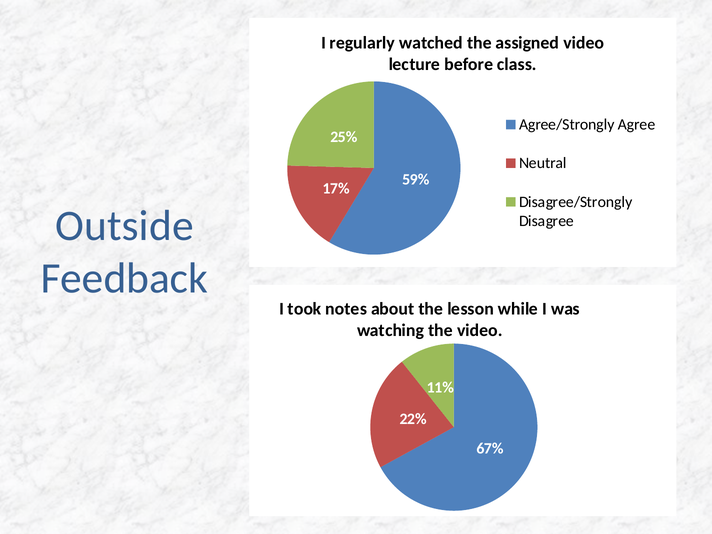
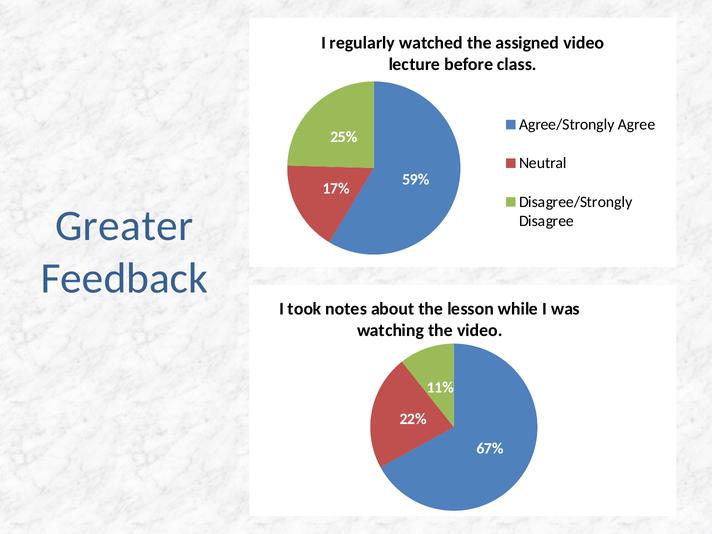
Outside: Outside -> Greater (124, 226)
